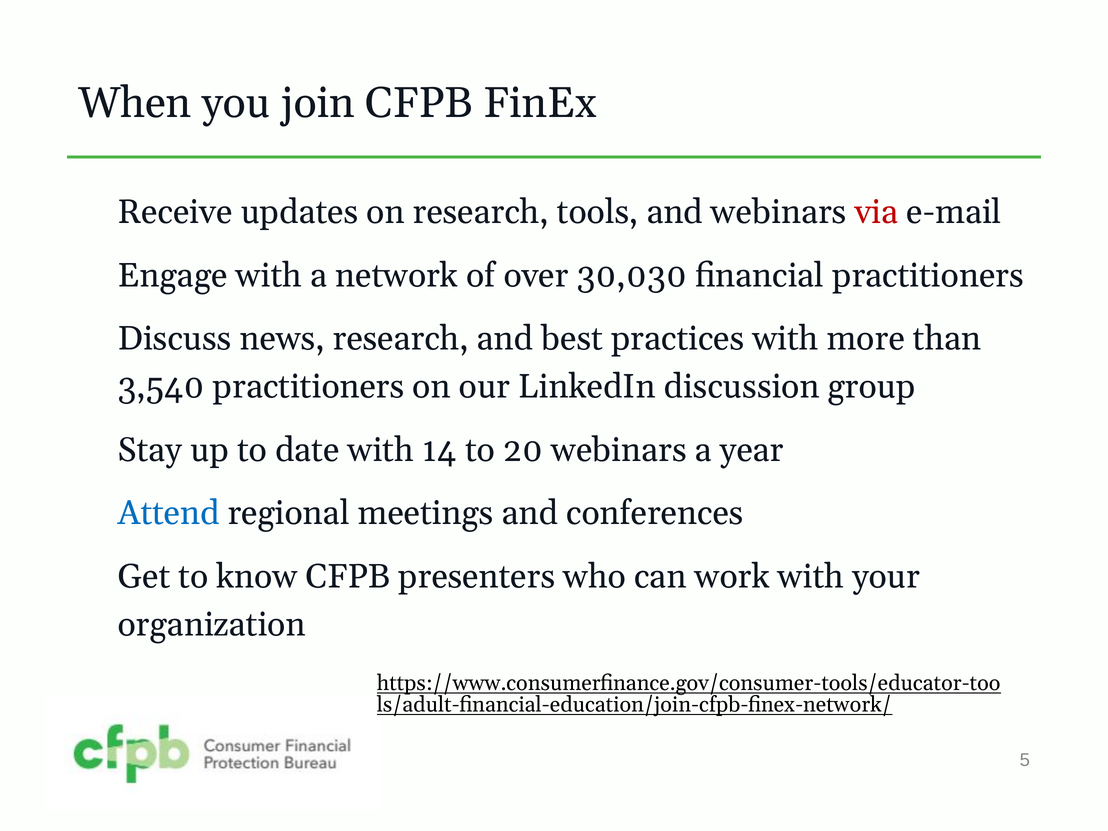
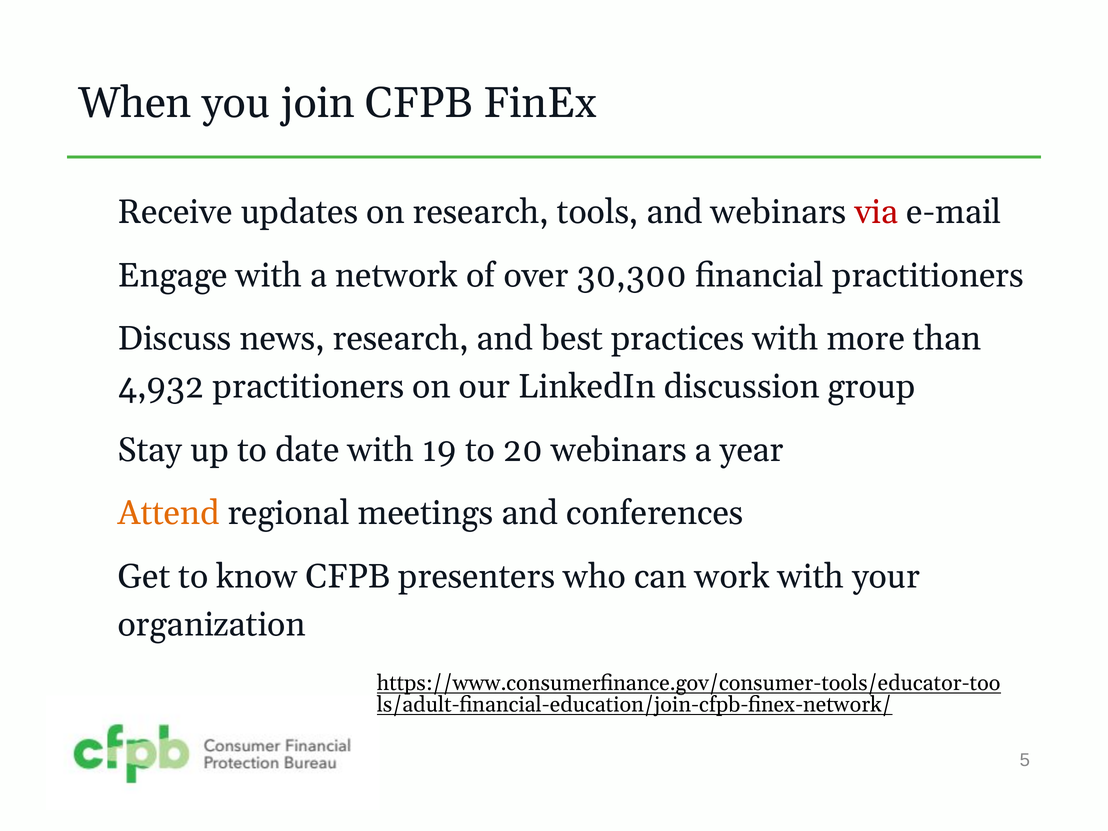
30,030: 30,030 -> 30,300 (632, 275)
3,540: 3,540 -> 4,932 (161, 387)
14: 14 -> 19 (439, 450)
Attend colour: blue -> orange (169, 513)
